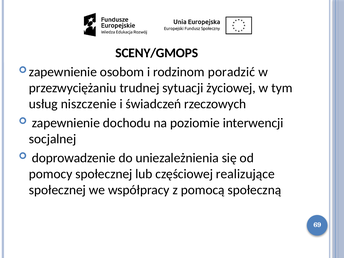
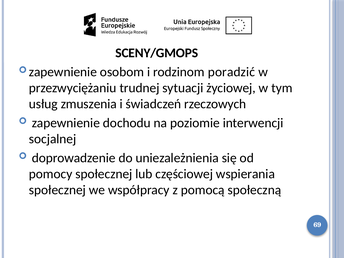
niszczenie: niszczenie -> zmuszenia (89, 104)
realizujące: realizujące -> wspierania (245, 174)
